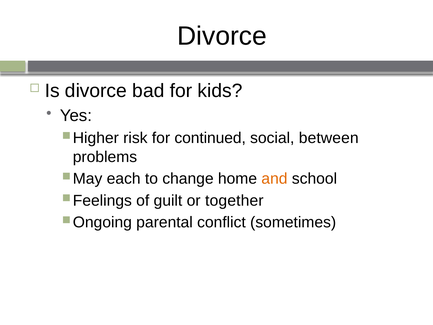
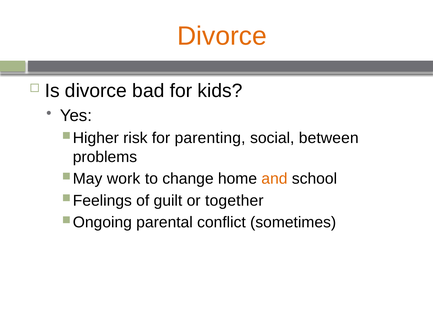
Divorce colour: black -> orange (222, 36)
continued: continued -> parenting (210, 138)
each: each -> work (124, 179)
